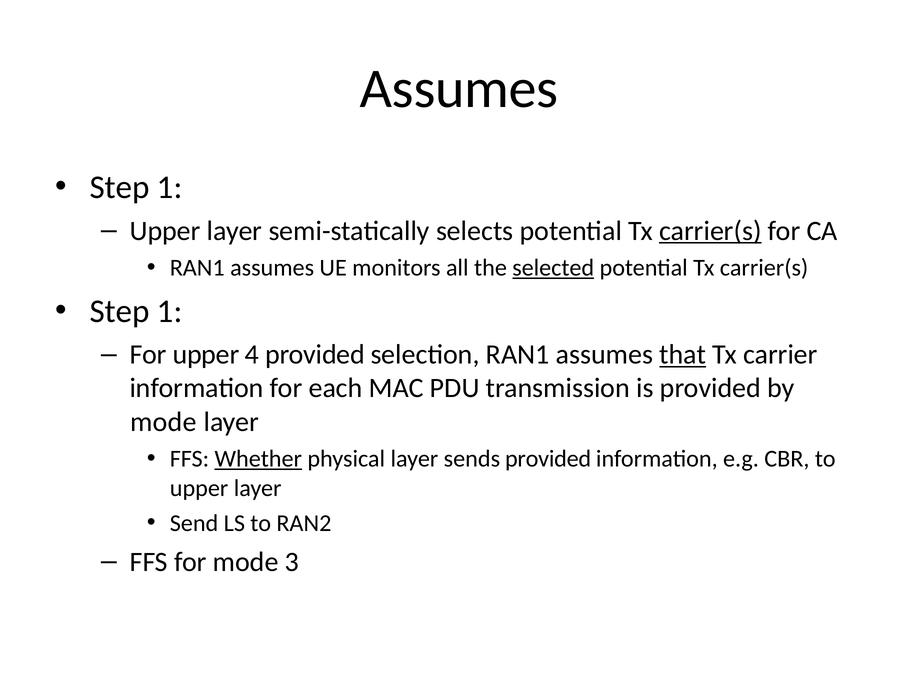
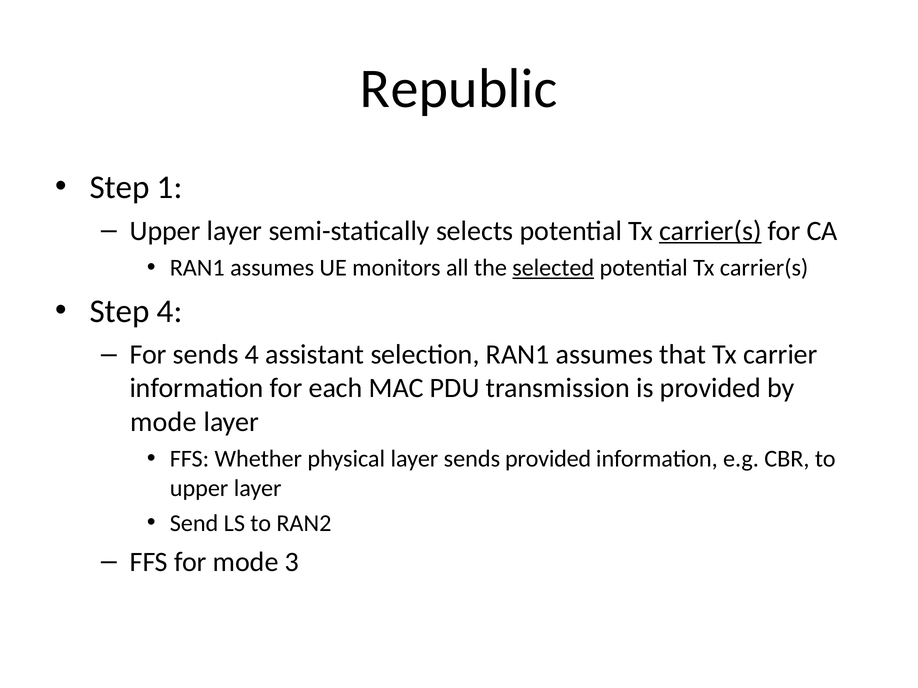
Assumes: Assumes -> Republic (459, 89)
1: 1 -> 4 (170, 311)
For upper: upper -> sends (206, 355)
4 provided: provided -> assistant (315, 355)
that underline: present -> none (683, 355)
Whether underline: present -> none (258, 459)
